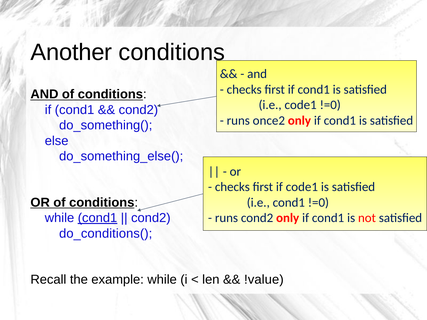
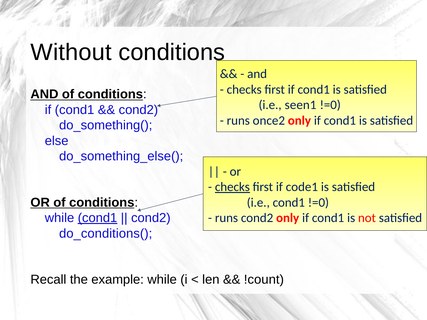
Another: Another -> Without (71, 52)
i.e code1: code1 -> seen1 (301, 105)
checks underline: none -> present (232, 187)
!value: !value -> !count (264, 280)
